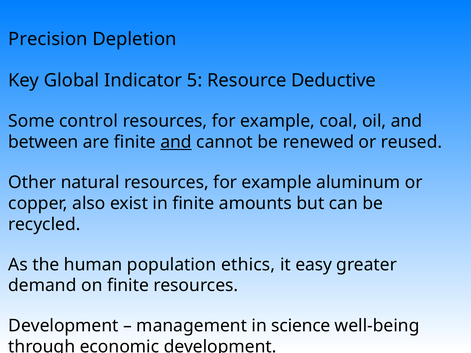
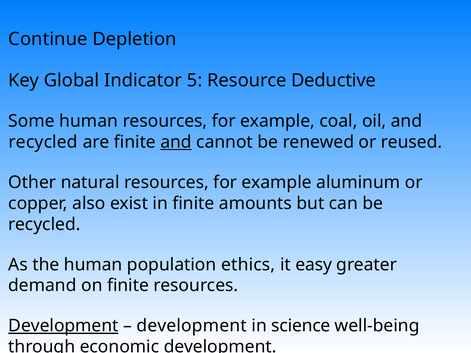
Precision: Precision -> Continue (48, 39)
Some control: control -> human (89, 121)
between: between -> recycled (43, 142)
Development underline: none -> present (63, 326)
management: management -> development (192, 326)
